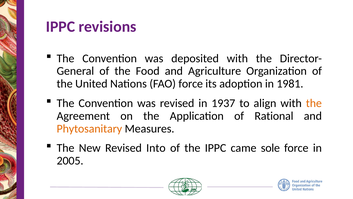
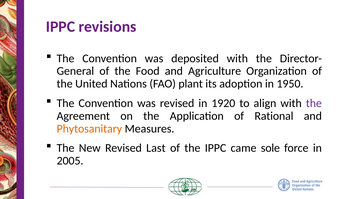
FAO force: force -> plant (191, 84)
1981: 1981 -> 1950 (290, 84)
1937: 1937 -> 1920 (223, 103)
the colour: orange -> purple (314, 103)
Into: Into -> Last (156, 148)
